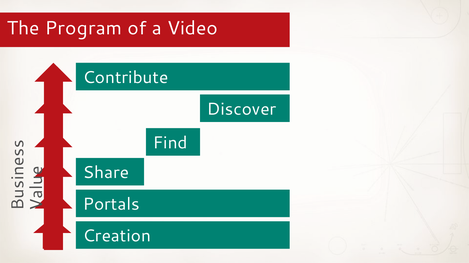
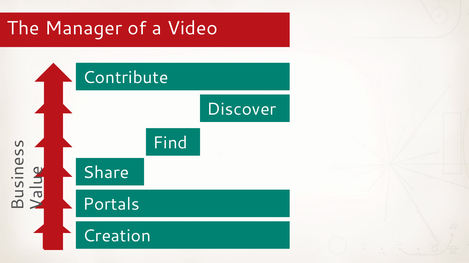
Program: Program -> Manager (84, 28)
